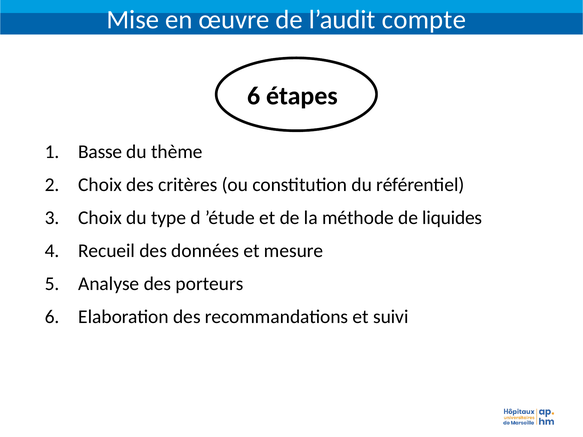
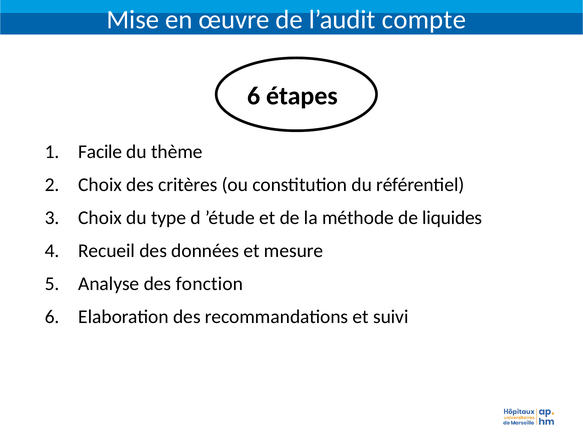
Basse: Basse -> Facile (100, 152)
porteurs: porteurs -> fonction (209, 284)
